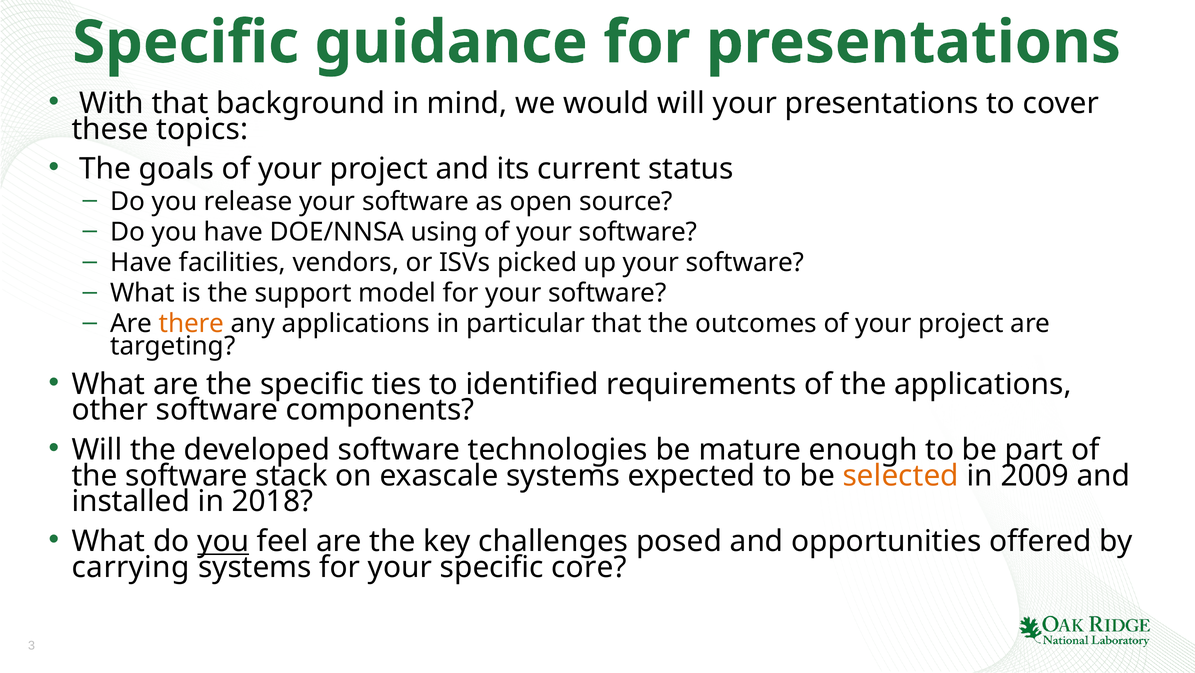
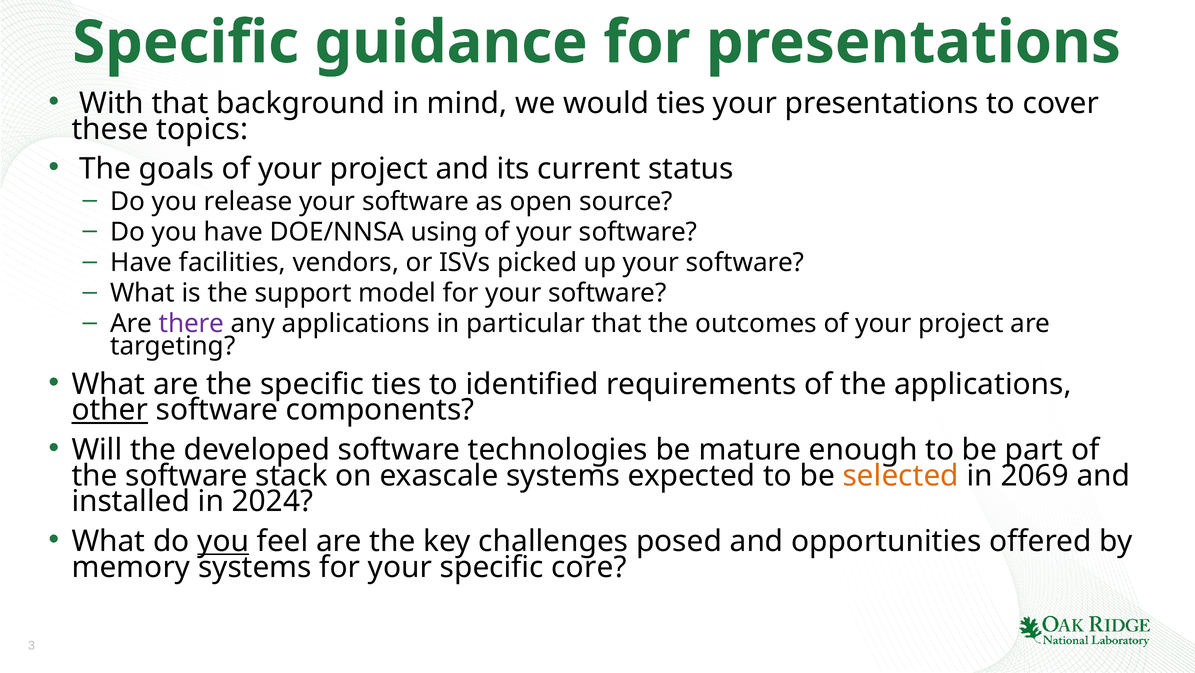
would will: will -> ties (681, 103)
there colour: orange -> purple (191, 323)
other underline: none -> present (110, 410)
2009: 2009 -> 2069 (1035, 475)
2018: 2018 -> 2024 (272, 501)
carrying: carrying -> memory (131, 567)
